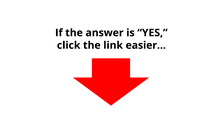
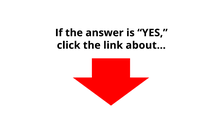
easier…: easier… -> about… (146, 45)
